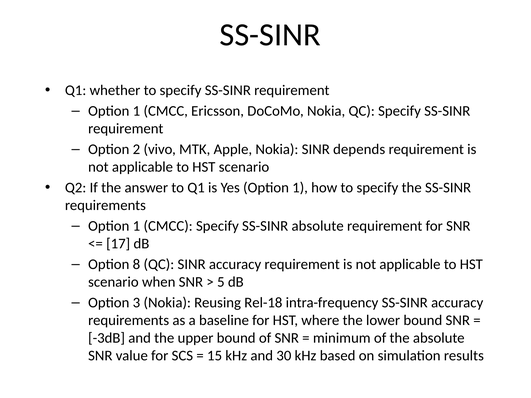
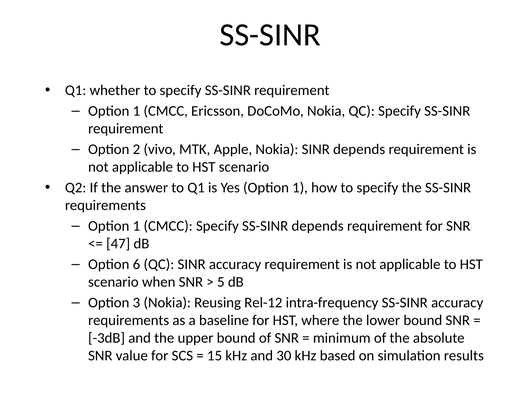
SS-SINR absolute: absolute -> depends (318, 226)
17: 17 -> 47 (118, 244)
8: 8 -> 6 (136, 264)
Rel-18: Rel-18 -> Rel-12 (263, 303)
